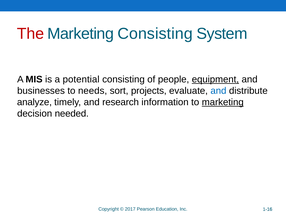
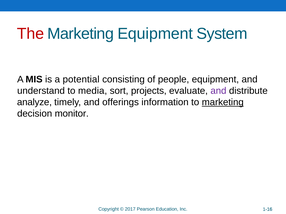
Marketing Consisting: Consisting -> Equipment (155, 34)
equipment underline: present -> none (215, 80)
businesses: businesses -> understand (41, 91)
needs: needs -> media (93, 91)
and colour: blue -> purple (218, 91)
research: research -> offerings (121, 102)
needed: needed -> monitor (72, 114)
